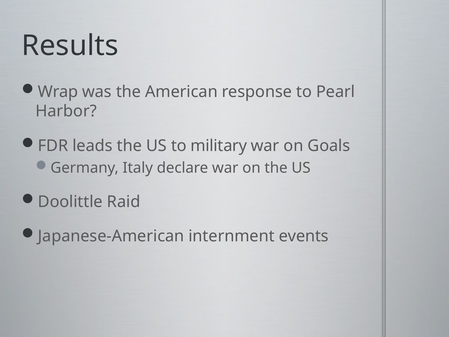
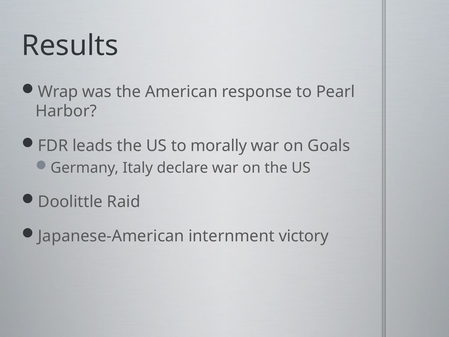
military: military -> morally (219, 146)
events: events -> victory (304, 236)
